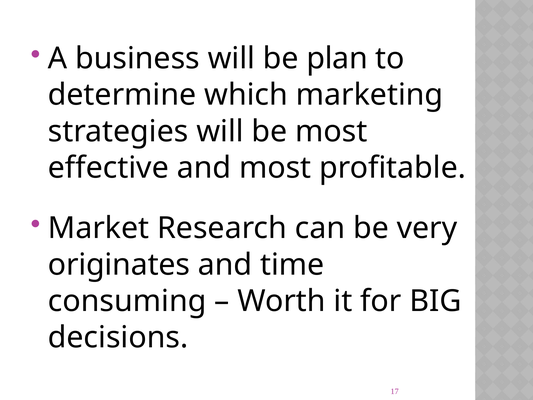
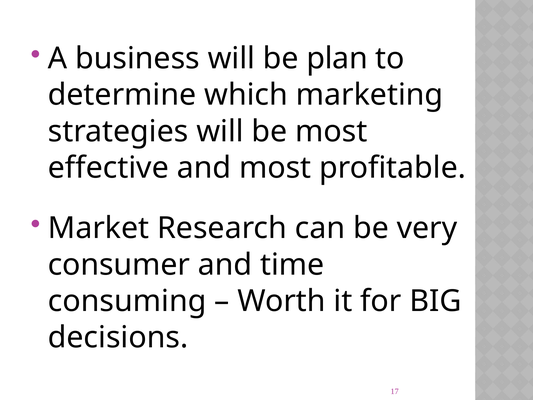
originates: originates -> consumer (119, 265)
